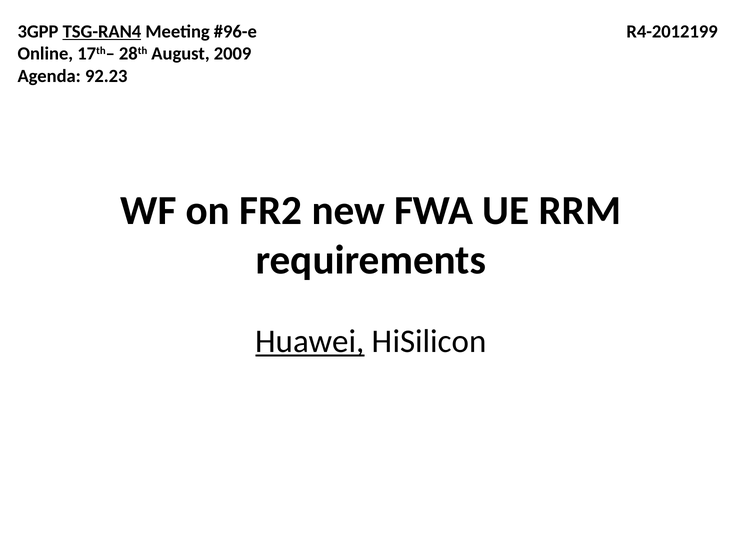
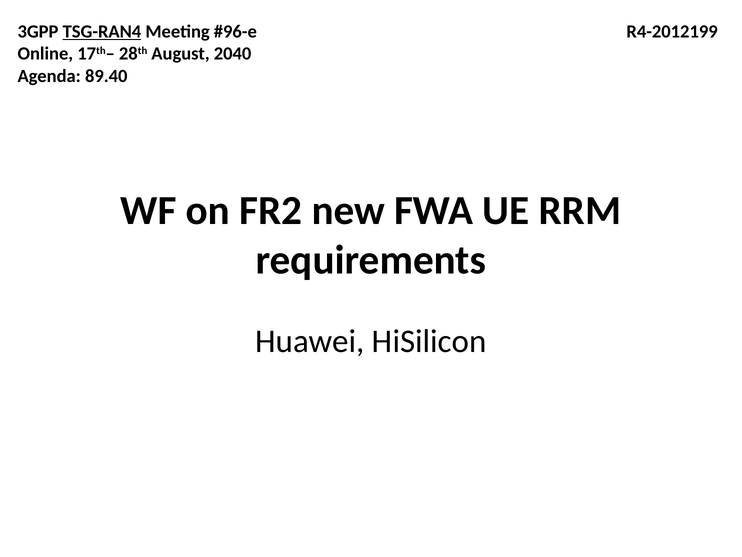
2009: 2009 -> 2040 (233, 54)
92.23: 92.23 -> 89.40 (106, 76)
Huawei underline: present -> none (310, 341)
